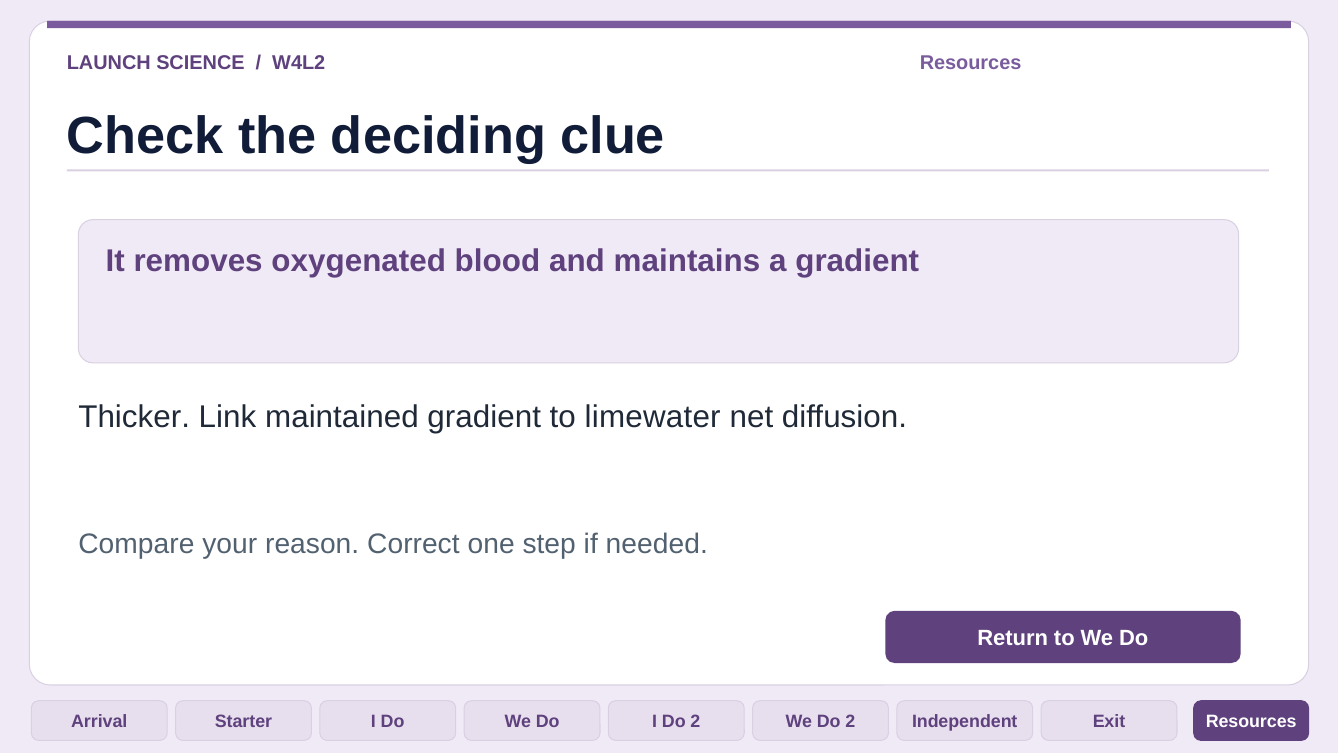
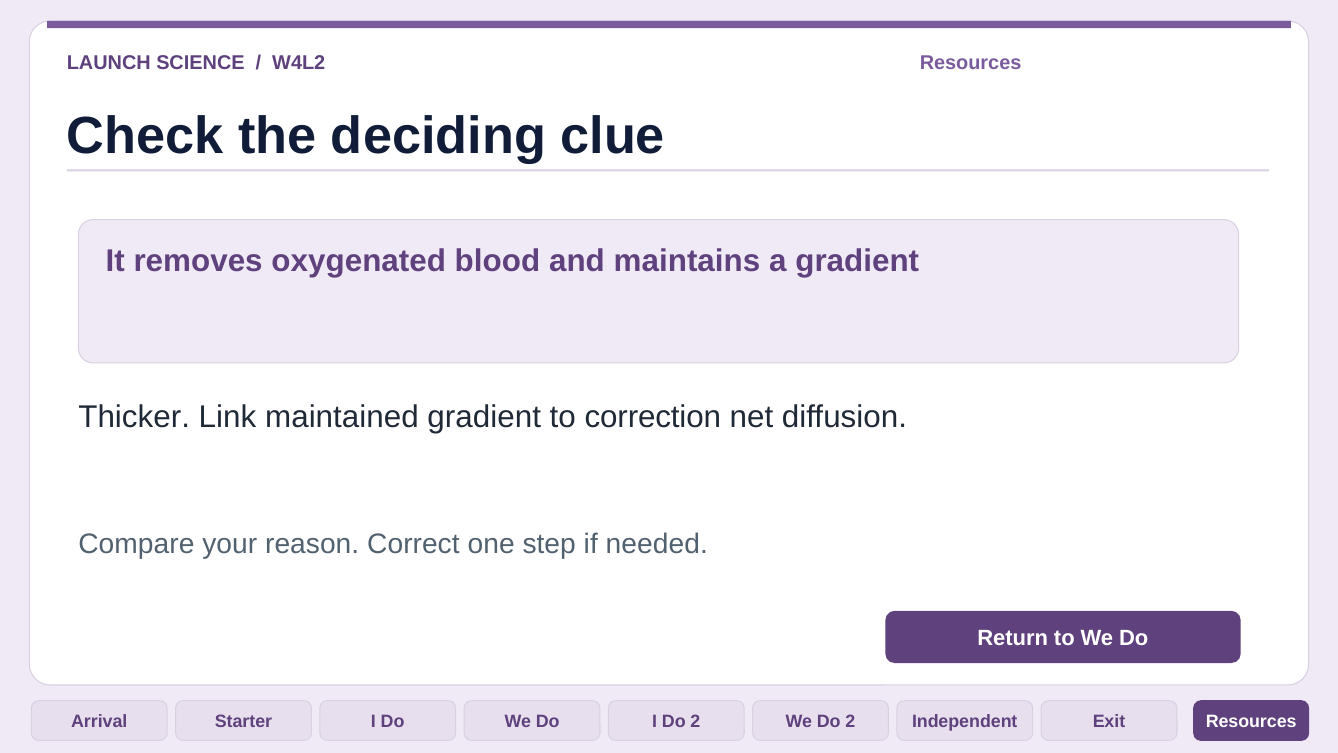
limewater: limewater -> correction (653, 417)
